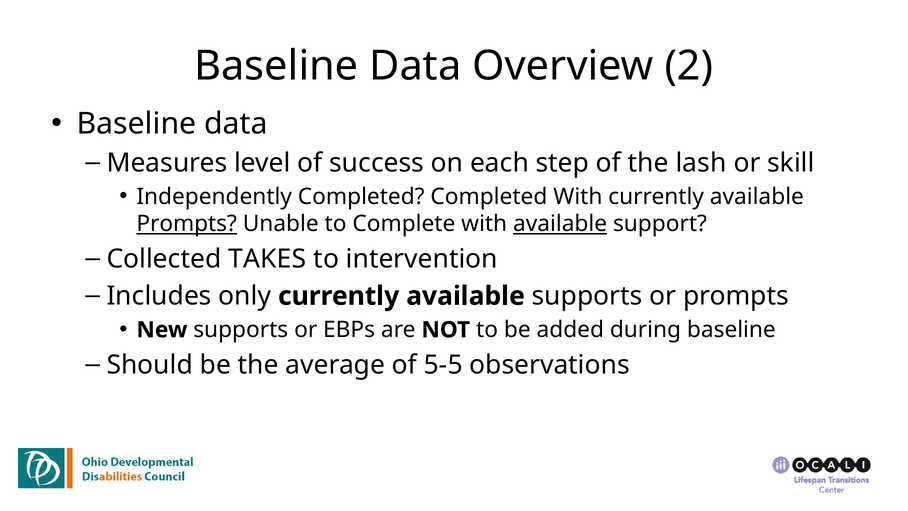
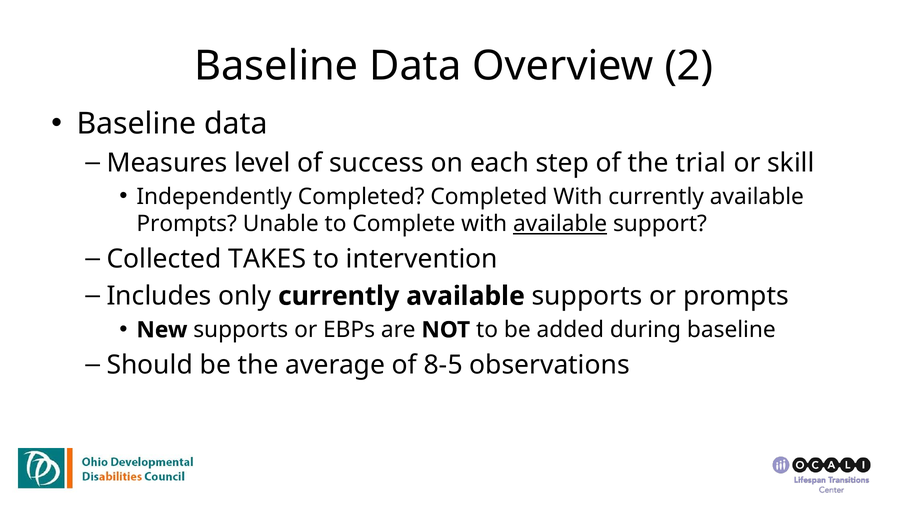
lash: lash -> trial (701, 163)
Prompts underline: present -> none (187, 224)
5-5: 5-5 -> 8-5 (443, 365)
